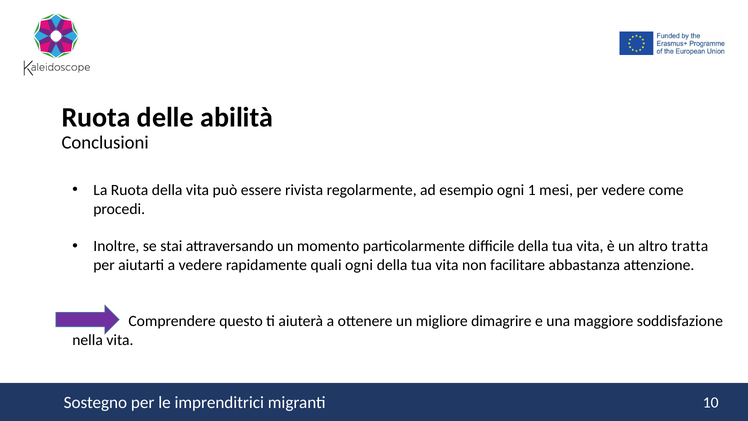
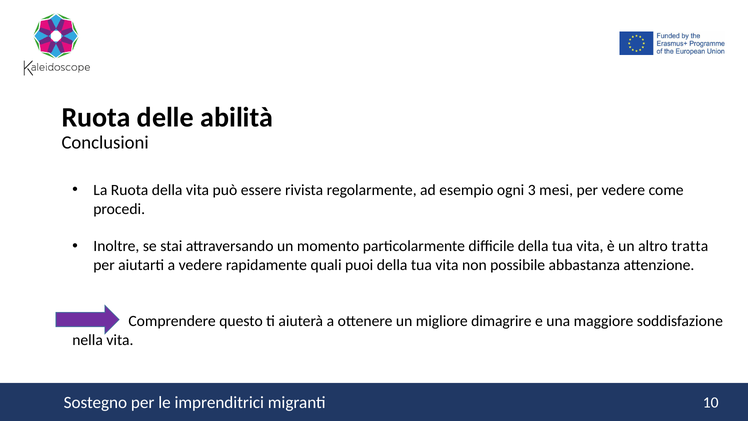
1: 1 -> 3 (532, 190)
quali ogni: ogni -> puoi (359, 265)
facilitare: facilitare -> possibile (518, 265)
